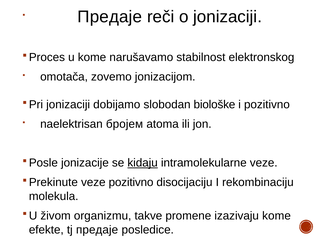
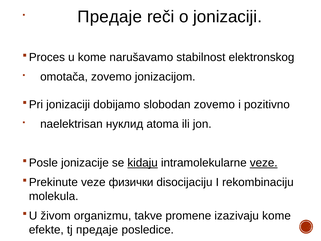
slobodan biološke: biološke -> zovemo (214, 104)
бројем: бројем -> нуклид (125, 124)
veze underline: none -> present (264, 163)
veze pozitivno: pozitivno -> физички (131, 182)
